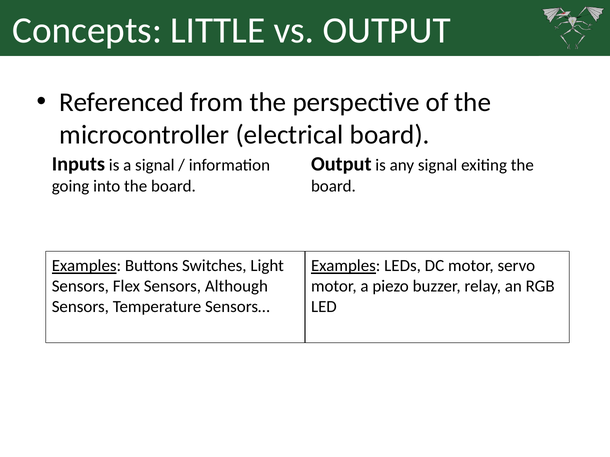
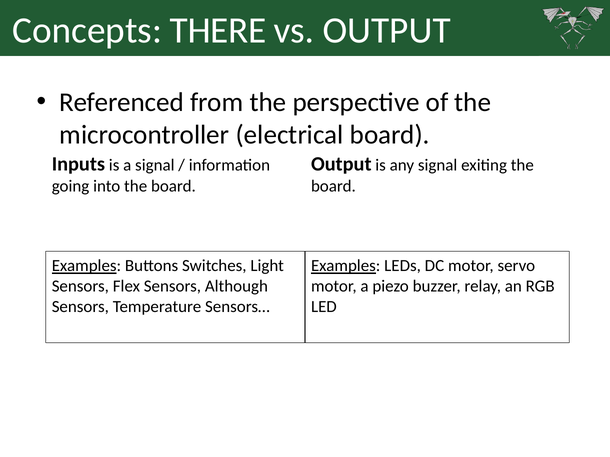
LITTLE: LITTLE -> THERE (218, 30)
